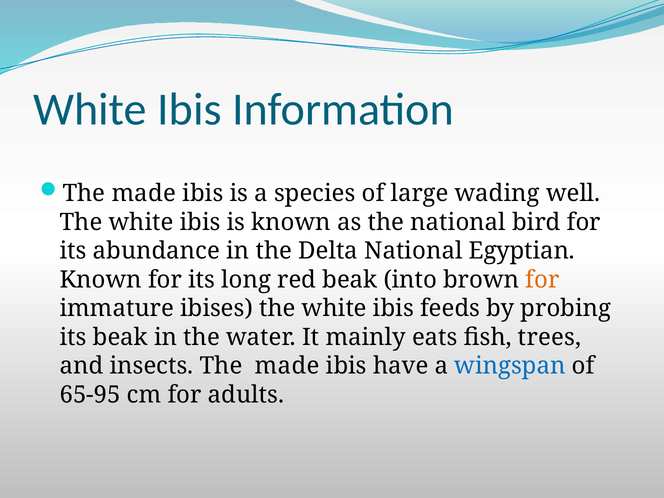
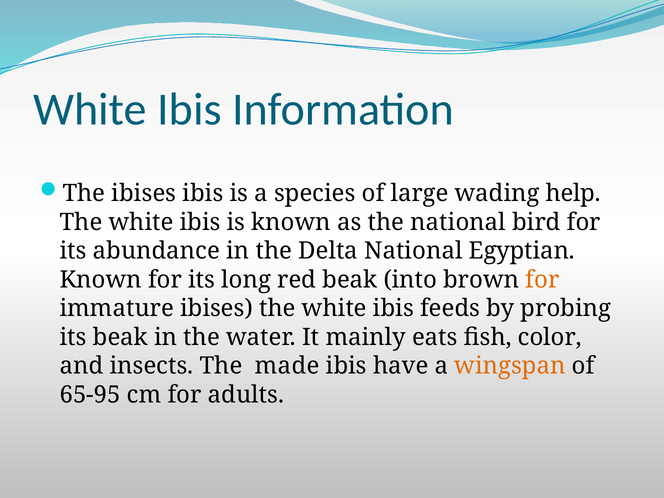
made: made -> ibises (144, 193)
well: well -> help (573, 193)
trees: trees -> color (550, 337)
wingspan colour: blue -> orange (510, 366)
